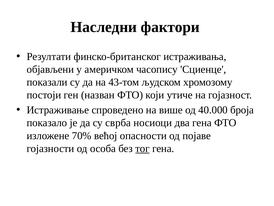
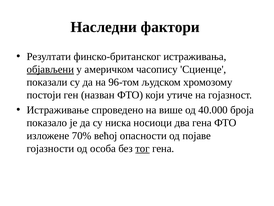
објављени underline: none -> present (50, 69)
43-том: 43-том -> 96-том (124, 82)
сврба: сврба -> ниска (118, 123)
